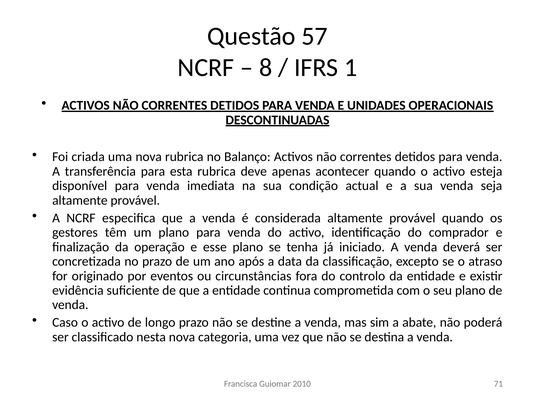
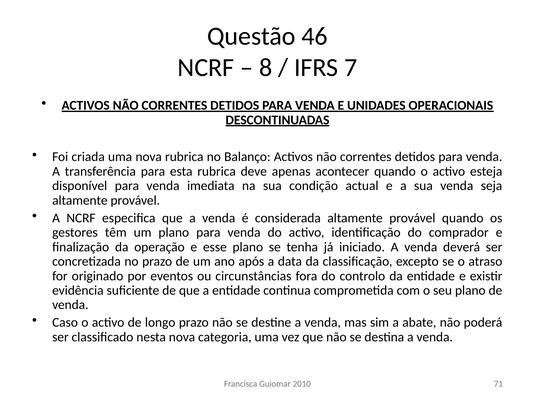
57: 57 -> 46 (315, 36)
1: 1 -> 7 (351, 67)
